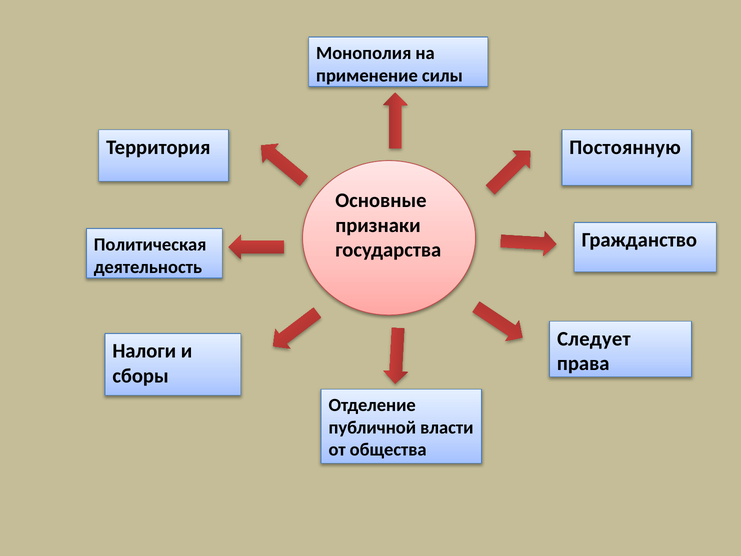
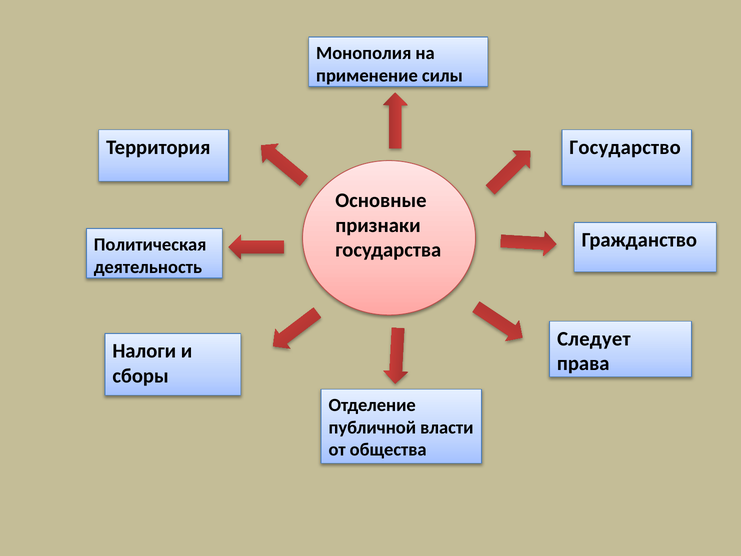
Постоянную: Постоянную -> Государство (625, 147)
